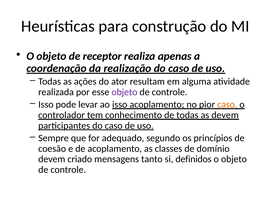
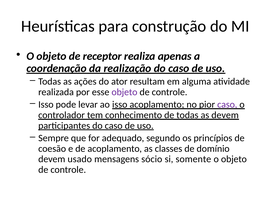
caso colour: orange -> purple (227, 105)
criado: criado -> usado (80, 159)
tanto: tanto -> sócio (152, 159)
definidos: definidos -> somente (193, 159)
